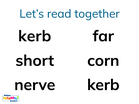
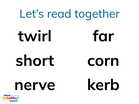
kerb: kerb -> twirl (35, 36)
